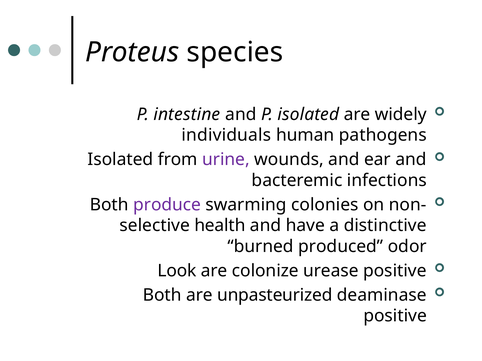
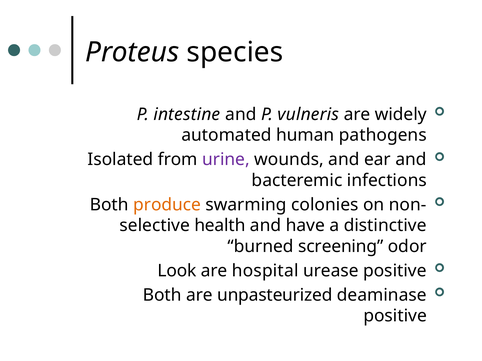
P isolated: isolated -> vulneris (308, 114)
individuals: individuals -> automated (226, 135)
produce colour: purple -> orange (167, 205)
produced: produced -> screening (341, 247)
colonize: colonize -> hospital (265, 271)
